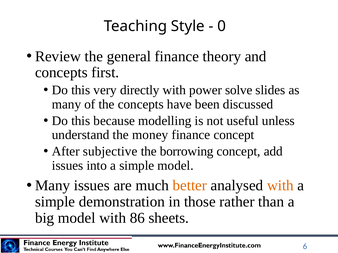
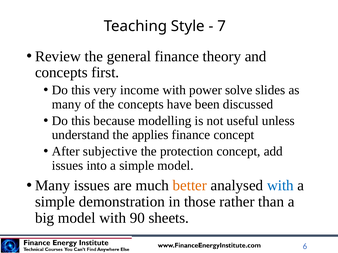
0: 0 -> 7 (222, 26)
directly: directly -> income (140, 90)
money: money -> applies (150, 135)
borrowing: borrowing -> protection (187, 152)
with colour: orange -> blue (280, 186)
86: 86 -> 90 (137, 218)
